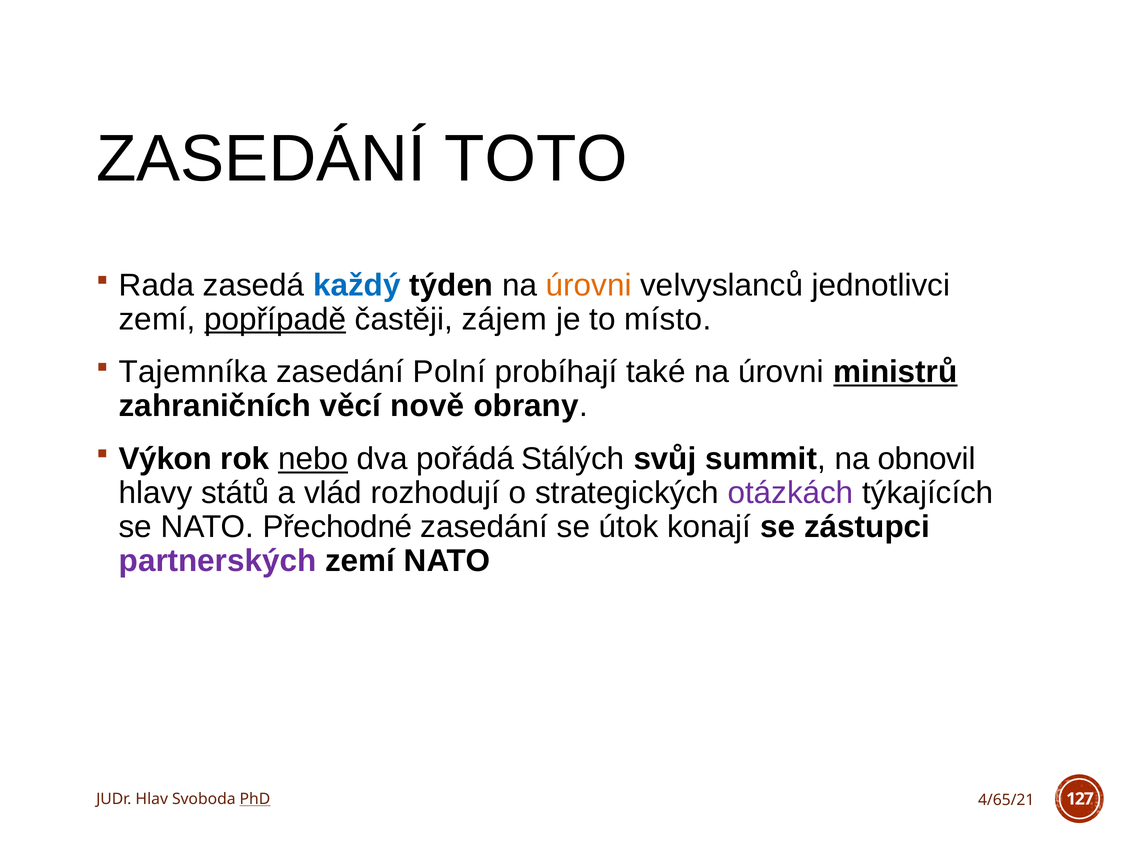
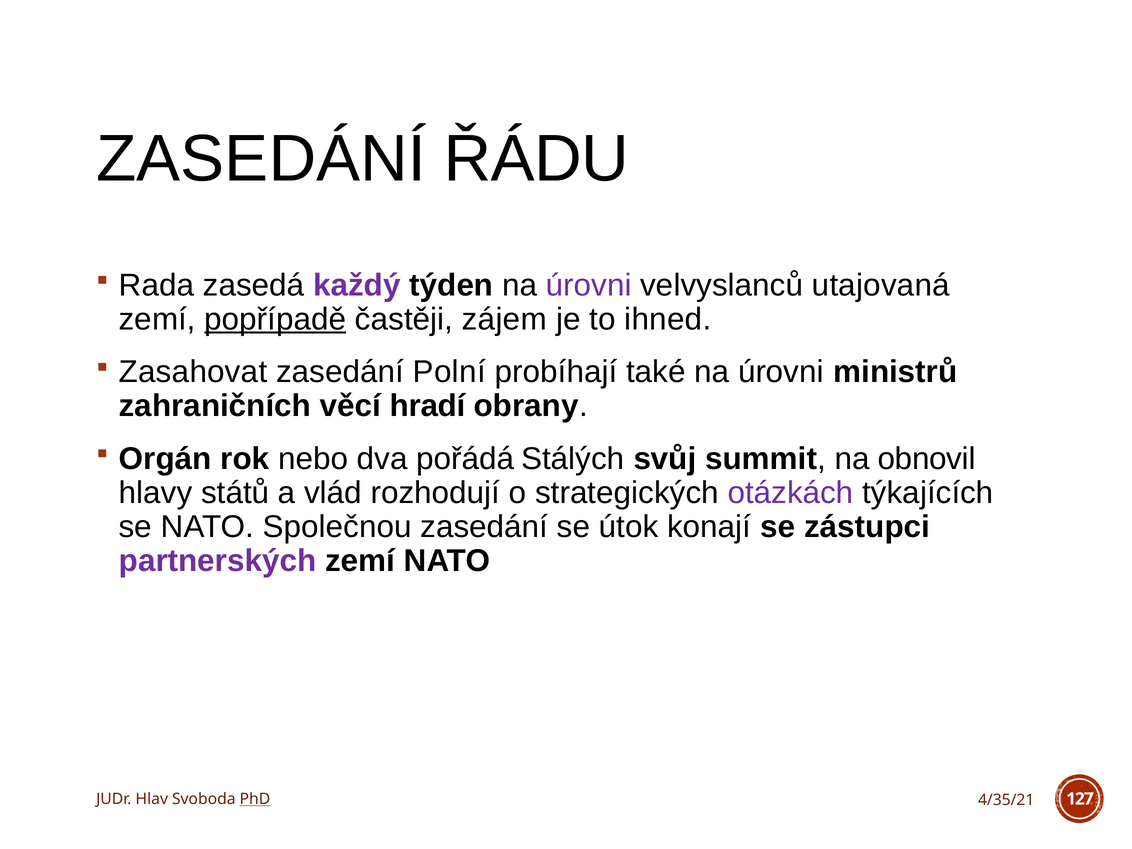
TOTO: TOTO -> ŘÁDU (536, 159)
každý colour: blue -> purple (357, 285)
úrovni colour: orange -> purple (589, 285)
jednotlivci: jednotlivci -> utajovaná (881, 285)
místo: místo -> ihned (668, 319)
Tajemníka: Tajemníka -> Zasahovat (193, 372)
ministrů underline: present -> none (895, 372)
nově: nově -> hradí (428, 406)
Výkon: Výkon -> Orgán (165, 459)
nebo underline: present -> none (313, 459)
Přechodné: Přechodné -> Společnou (337, 527)
4/65/21: 4/65/21 -> 4/35/21 (1006, 800)
